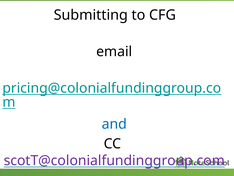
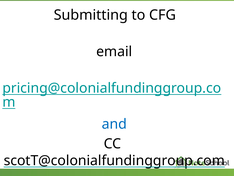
scotT@colonialfundinggroup.com colour: purple -> black (114, 160)
